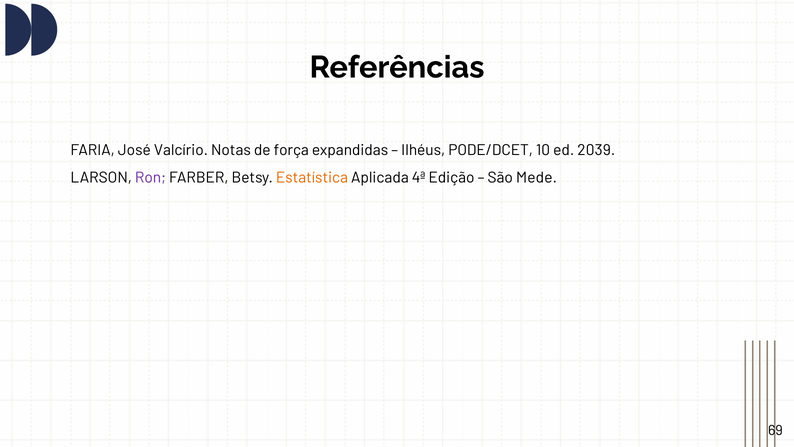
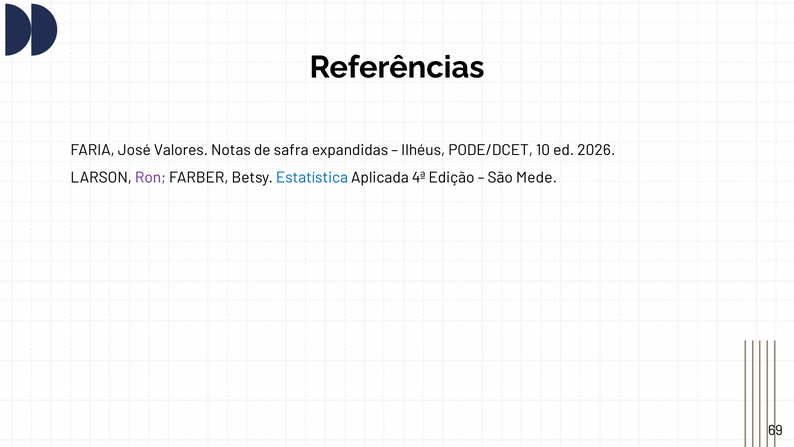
Valcírio: Valcírio -> Valores (181, 150)
força: força -> safra (291, 150)
2039: 2039 -> 2026 (596, 150)
Estatística colour: orange -> blue (312, 178)
